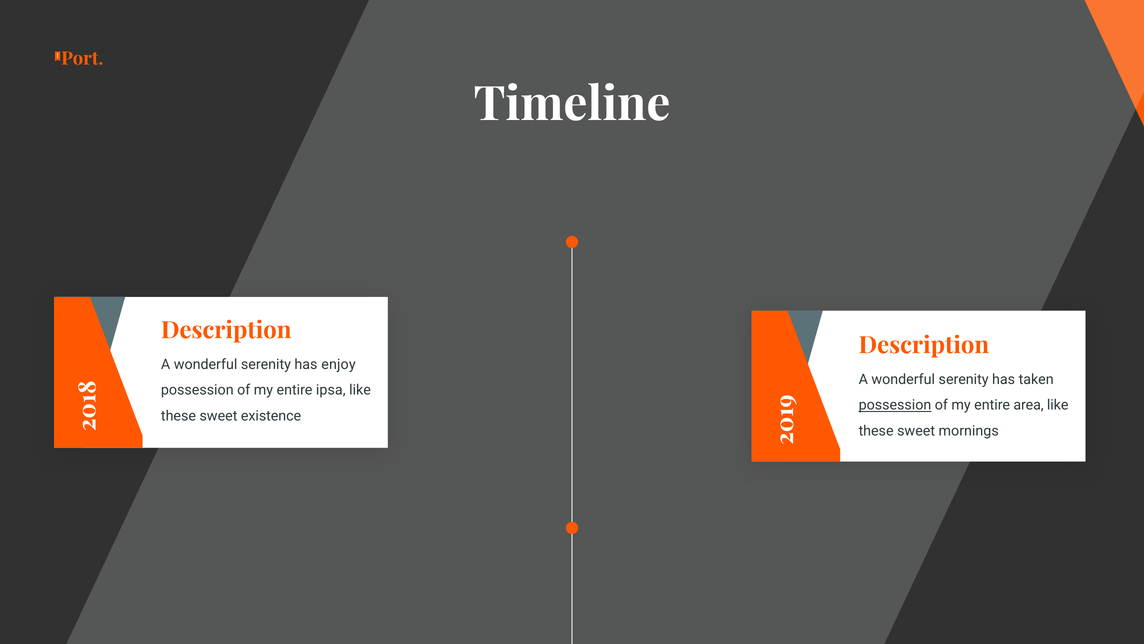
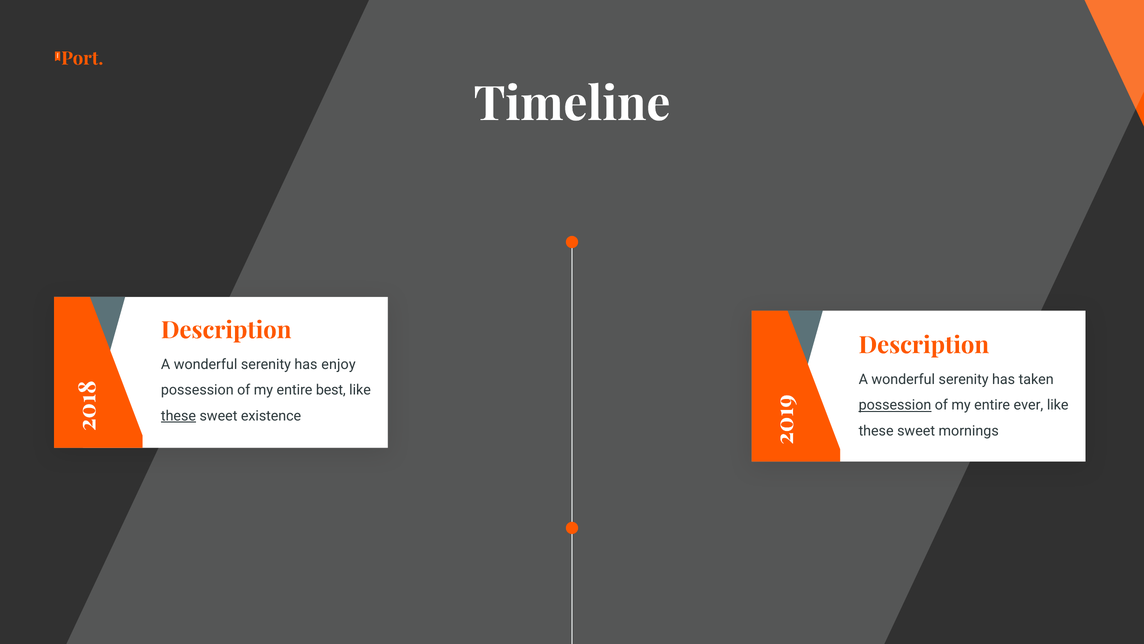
ipsa: ipsa -> best (331, 390)
area: area -> ever (1028, 405)
these underline: none -> present (178, 416)
